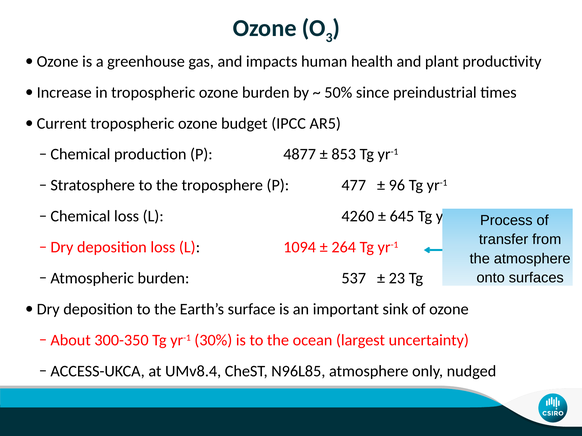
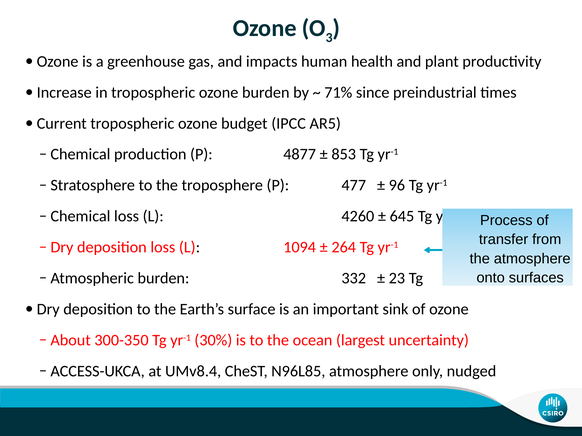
50%: 50% -> 71% (338, 92)
537: 537 -> 332 (354, 279)
